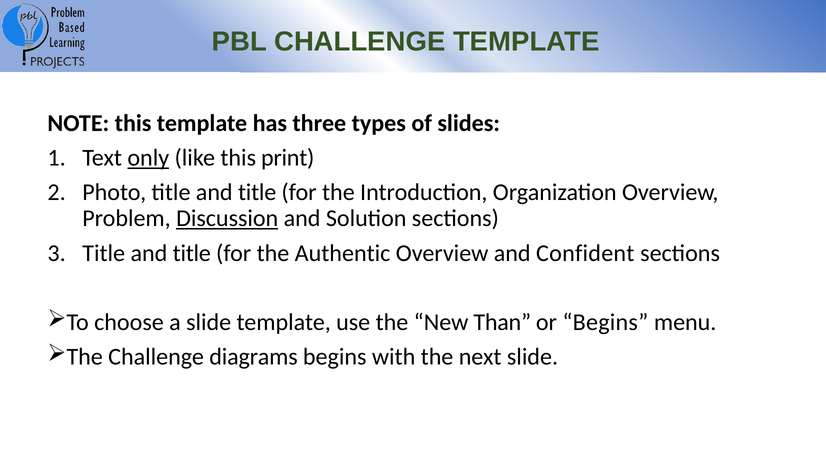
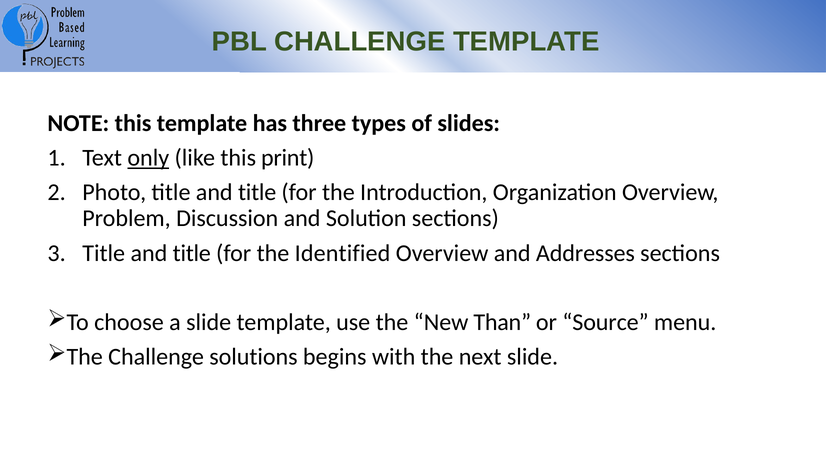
Discussion underline: present -> none (227, 218)
Authentic: Authentic -> Identified (343, 253)
Confident: Confident -> Addresses (585, 253)
or Begins: Begins -> Source (605, 322)
diagrams: diagrams -> solutions (253, 357)
